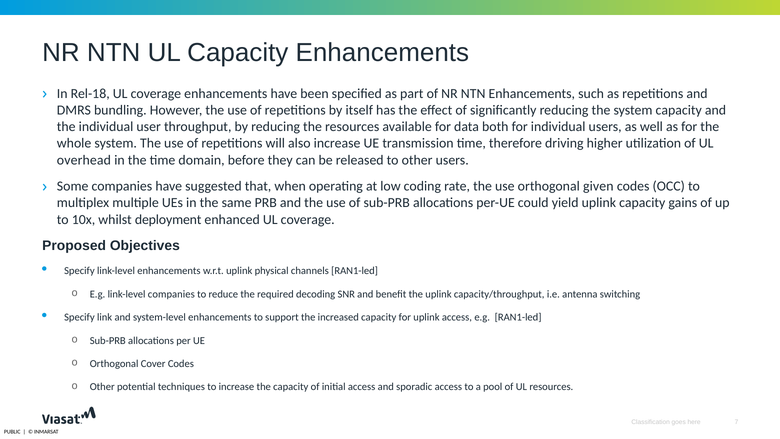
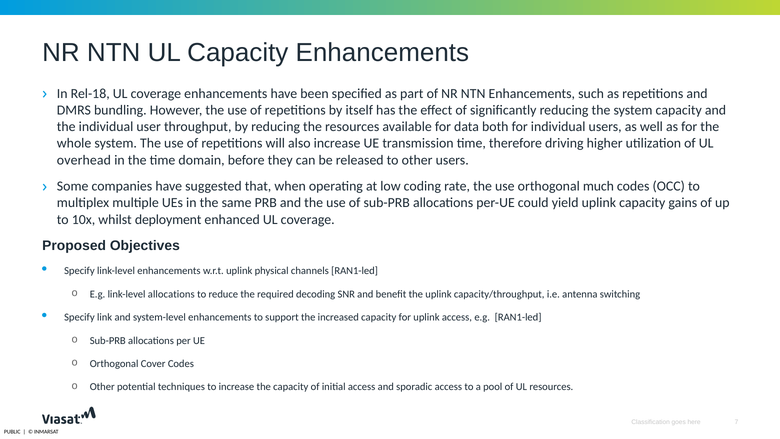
given: given -> much (598, 186)
link-level companies: companies -> allocations (171, 294)
